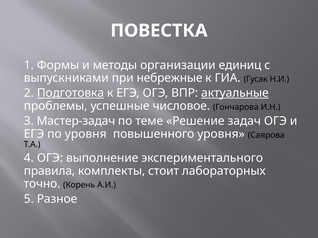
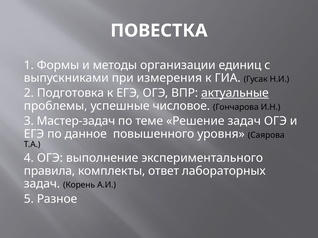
небрежные: небрежные -> измерения (169, 78)
Подготовка underline: present -> none (70, 93)
по уровня: уровня -> данное (86, 134)
стоит: стоит -> ответ (164, 171)
точно: точно -> задач (42, 184)
